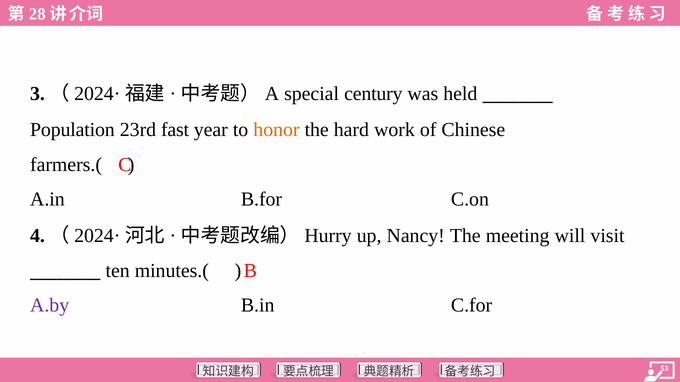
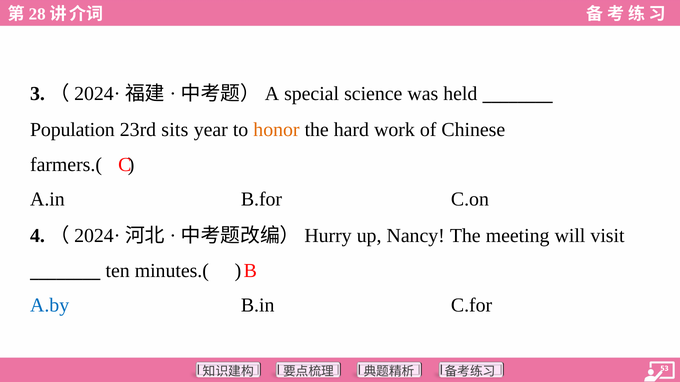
century: century -> science (373, 94)
fast: fast -> sits (175, 130)
A.by colour: purple -> blue (50, 306)
